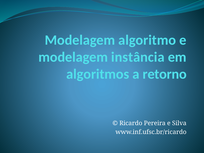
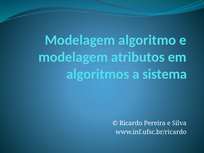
instância: instância -> atributos (138, 57)
retorno: retorno -> sistema (165, 74)
